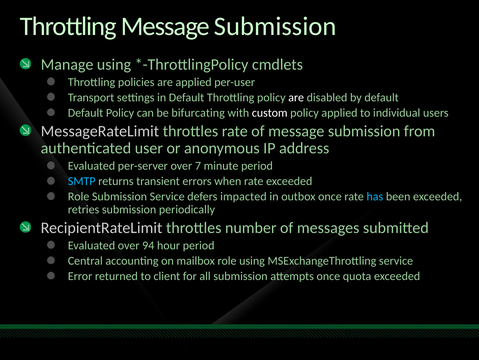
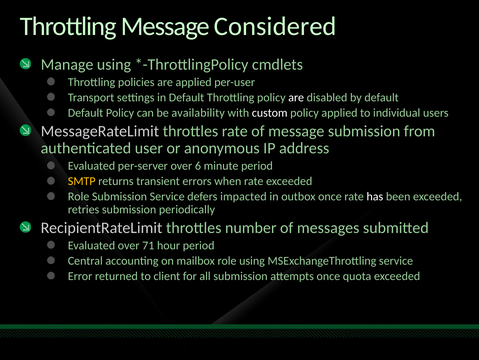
Throttling Message Submission: Submission -> Considered (275, 26)
bifurcating: bifurcating -> availability (198, 113)
7: 7 -> 6 (198, 166)
SMTP colour: light blue -> yellow (82, 181)
has colour: light blue -> white (375, 196)
94: 94 -> 71 (148, 245)
